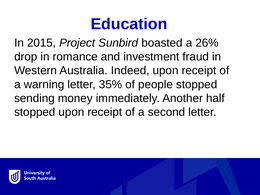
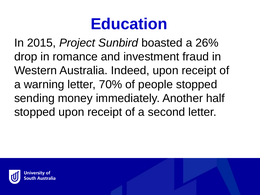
35%: 35% -> 70% (111, 84)
